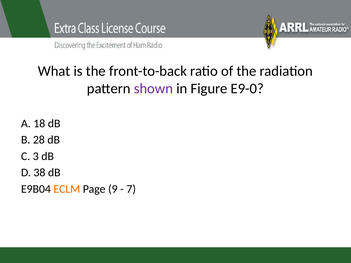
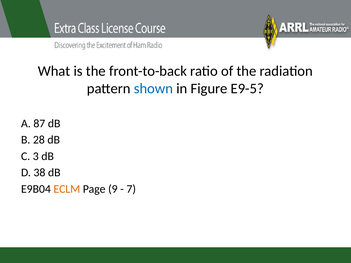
shown colour: purple -> blue (153, 89)
E9-0: E9-0 -> E9-5 (247, 89)
18: 18 -> 87 (39, 124)
